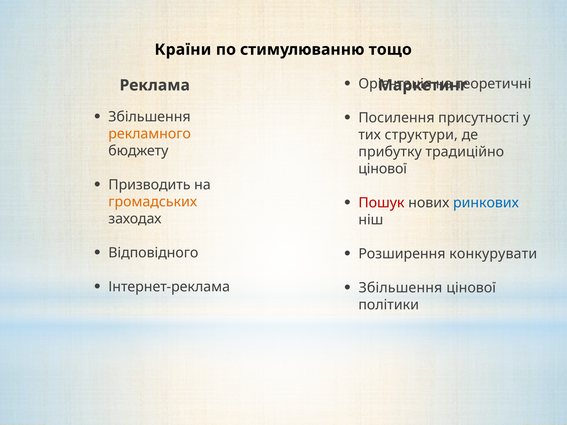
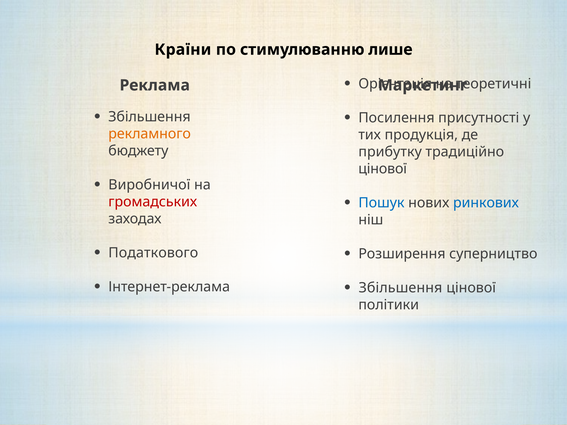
тощо: тощо -> лише (390, 50)
структури: структури -> продукція (421, 135)
Призводить: Призводить -> Виробничої (149, 185)
Пошук colour: red -> blue (381, 203)
громадських colour: orange -> red (153, 202)
Відповідного: Відповідного -> Податкового (153, 253)
конкурувати: конкурувати -> суперництво (493, 254)
